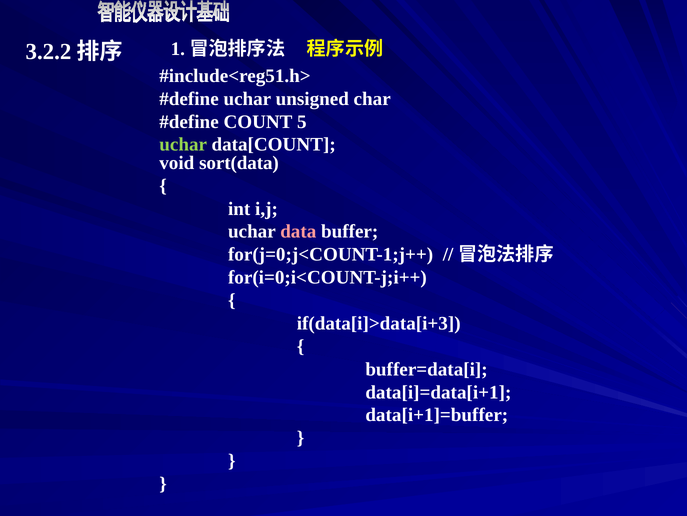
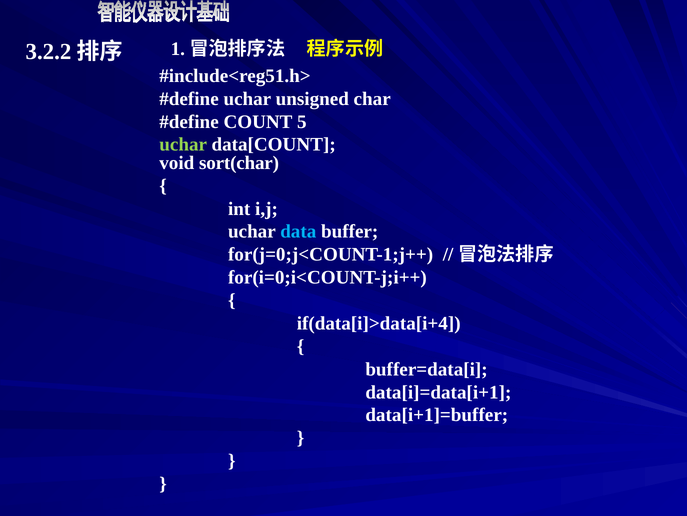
sort(data: sort(data -> sort(char (239, 163)
data colour: pink -> light blue (298, 231)
if(data[i]>data[i+3: if(data[i]>data[i+3 -> if(data[i]>data[i+4 (379, 323)
